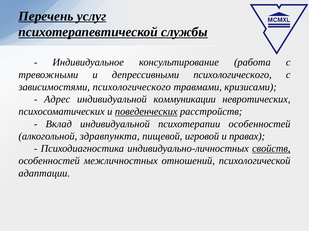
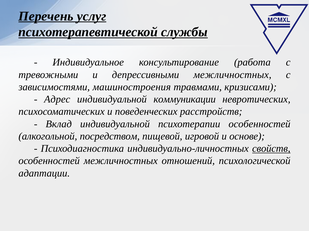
депрессивными психологического: психологического -> межличностных (232, 75)
зависимостями психологического: психологического -> машиностроения (132, 87)
поведенческих underline: present -> none (146, 112)
здравпункта: здравпункта -> посредством (110, 137)
правах: правах -> основе (247, 137)
